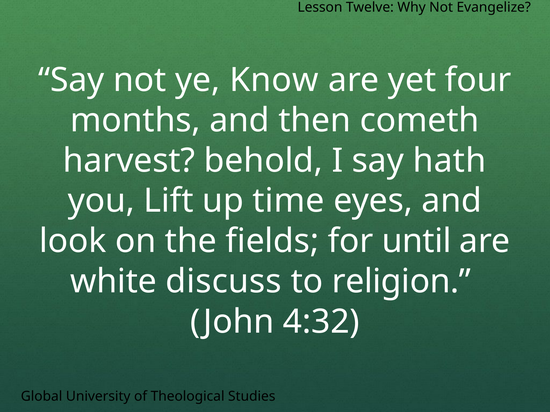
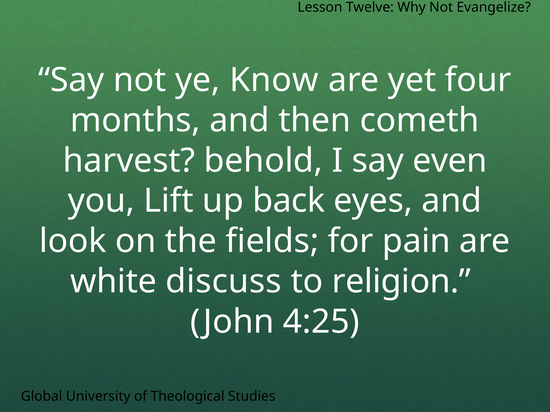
hath: hath -> even (450, 161)
time: time -> back (289, 201)
until: until -> pain (416, 241)
4:32: 4:32 -> 4:25 (321, 322)
